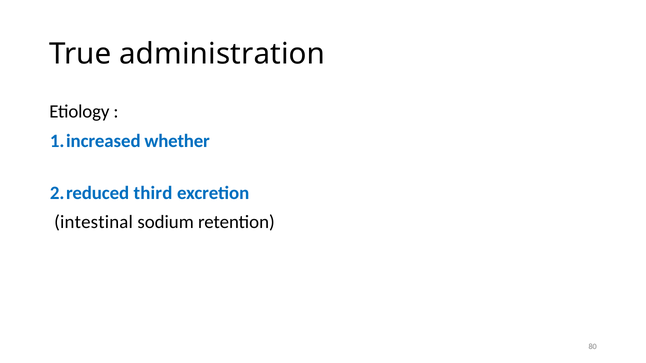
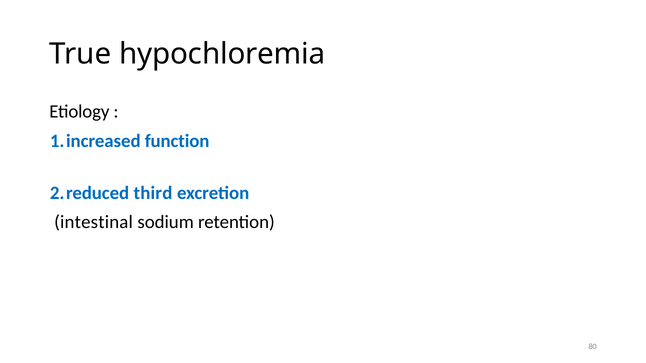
administration: administration -> hypochloremia (222, 54)
whether: whether -> function (177, 141)
